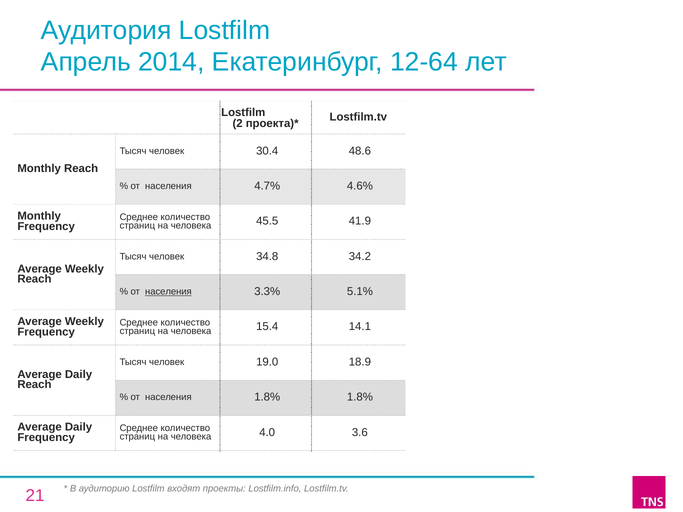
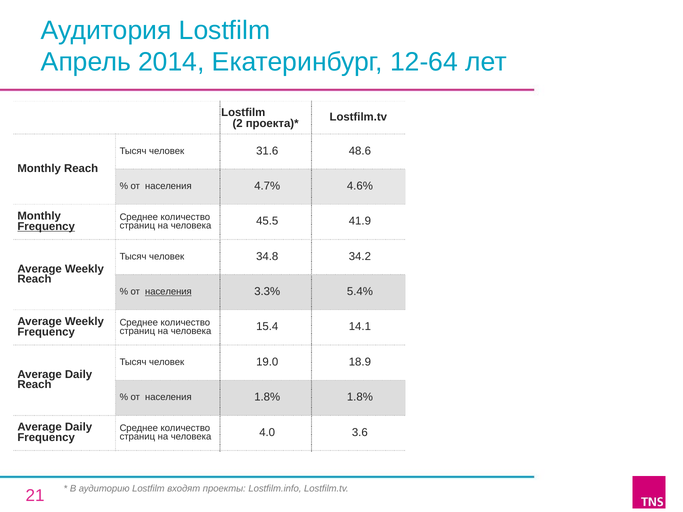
30.4: 30.4 -> 31.6 (267, 151)
Frequency underline: none -> present (46, 226)
5.1%: 5.1% -> 5.4% (360, 292)
